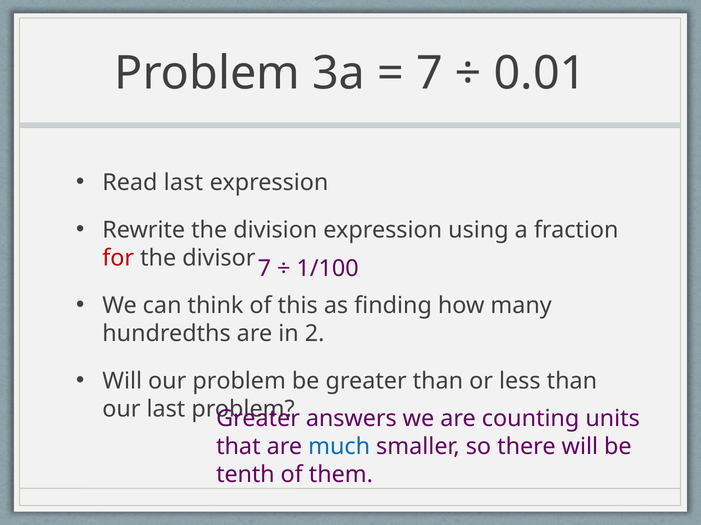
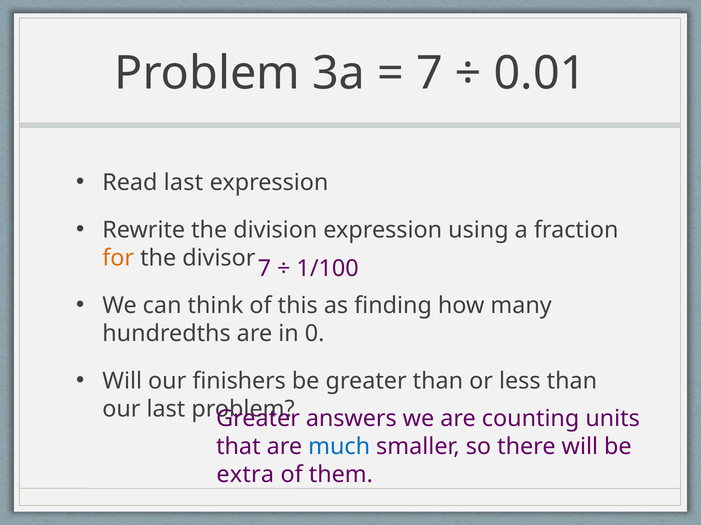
for colour: red -> orange (118, 258)
2: 2 -> 0 (315, 334)
our problem: problem -> finishers (239, 381)
tenth: tenth -> extra (245, 475)
